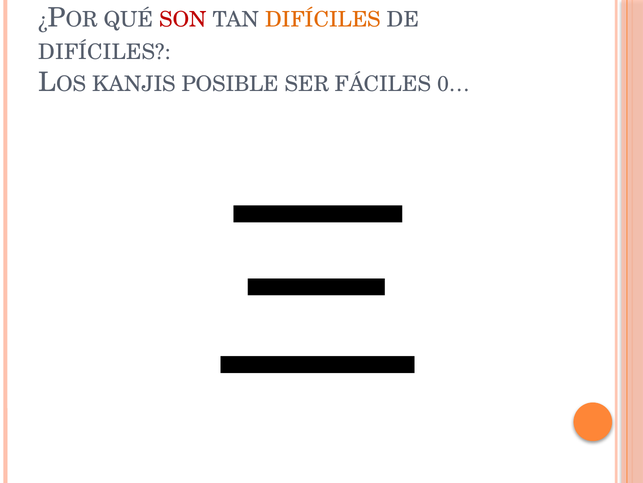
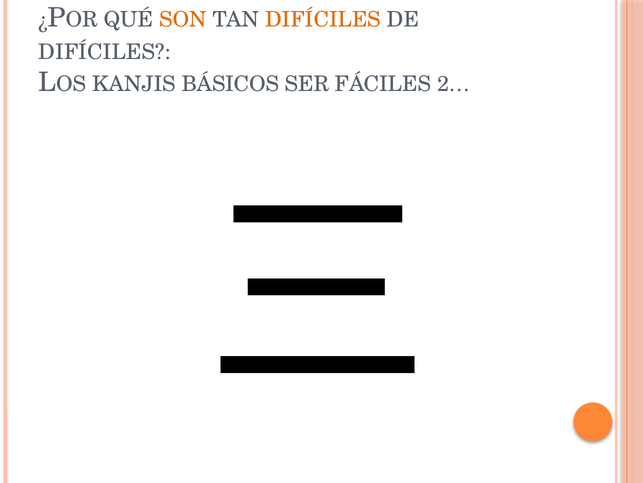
SON colour: red -> orange (183, 20)
POSIBLE: POSIBLE -> BÁSICOS (230, 84)
0…: 0… -> 2… (454, 84)
